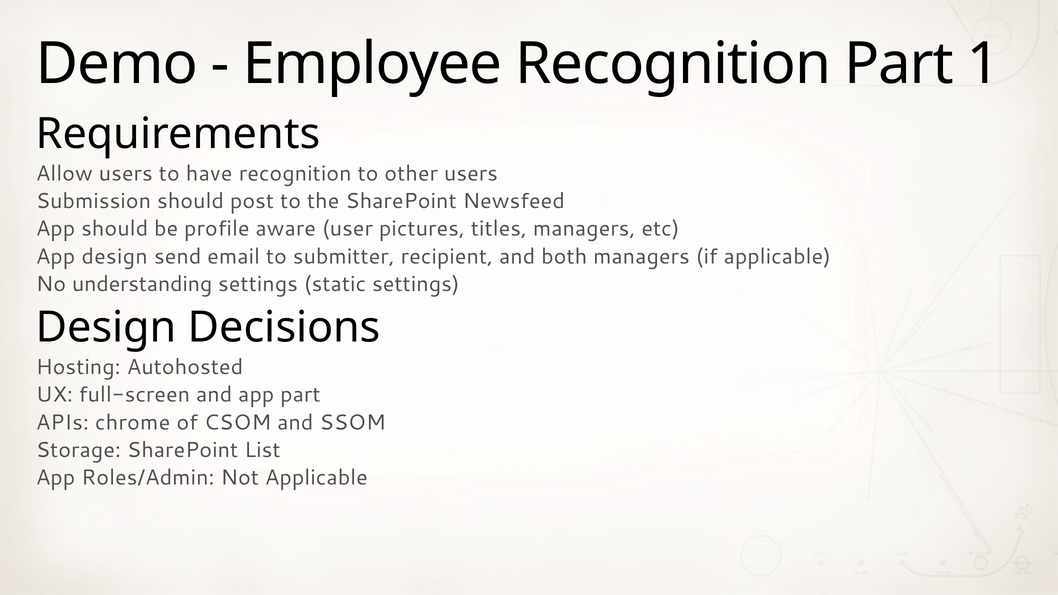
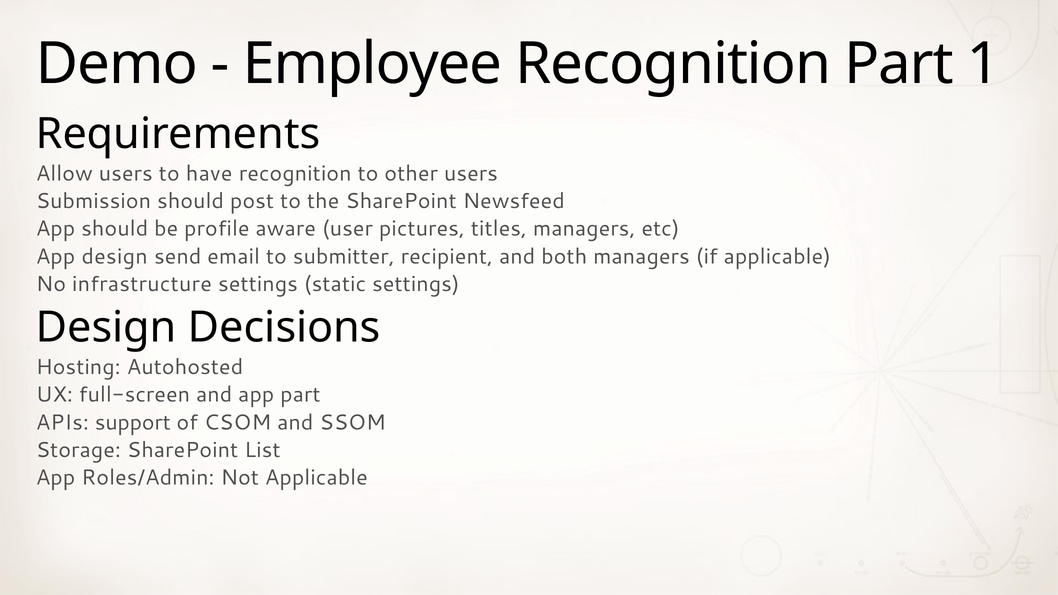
understanding: understanding -> infrastructure (142, 284)
chrome: chrome -> support (133, 422)
